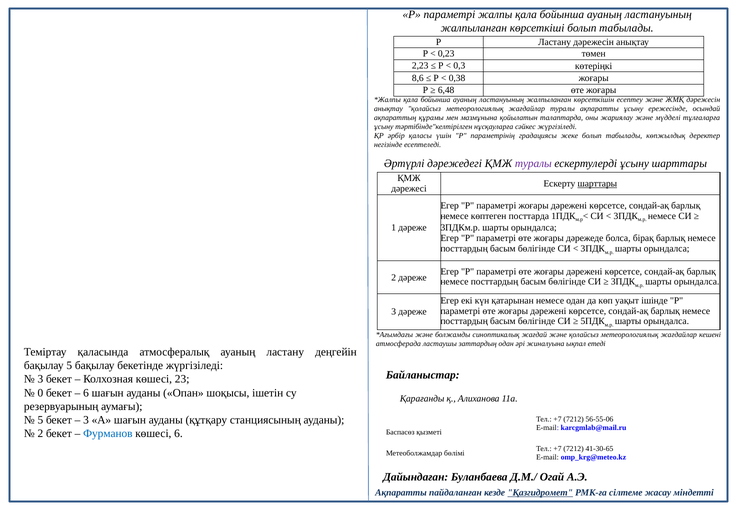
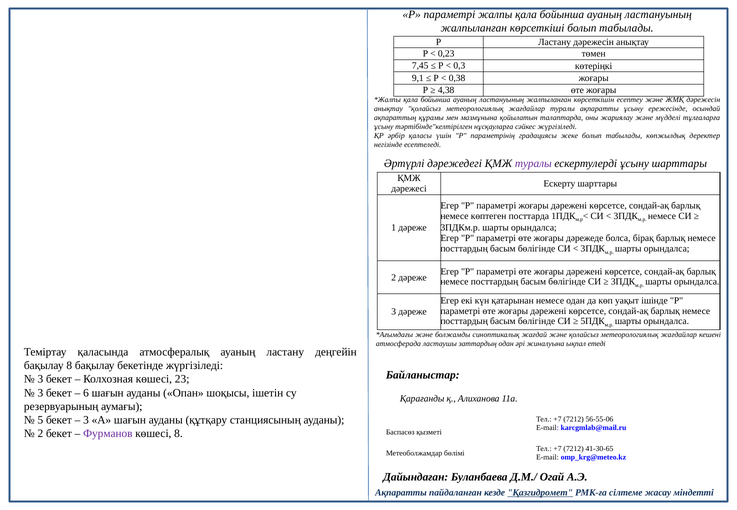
2,23: 2,23 -> 7,45 (420, 66)
8,6: 8,6 -> 9,1 (418, 78)
6,48: 6,48 -> 4,38 (446, 90)
шарттары underline: present -> none (597, 184)
бақылау 5: 5 -> 8 (69, 366)
0: 0 -> 3 (40, 393)
Фурманов colour: blue -> purple (108, 434)
көшесі 6: 6 -> 8 (178, 434)
